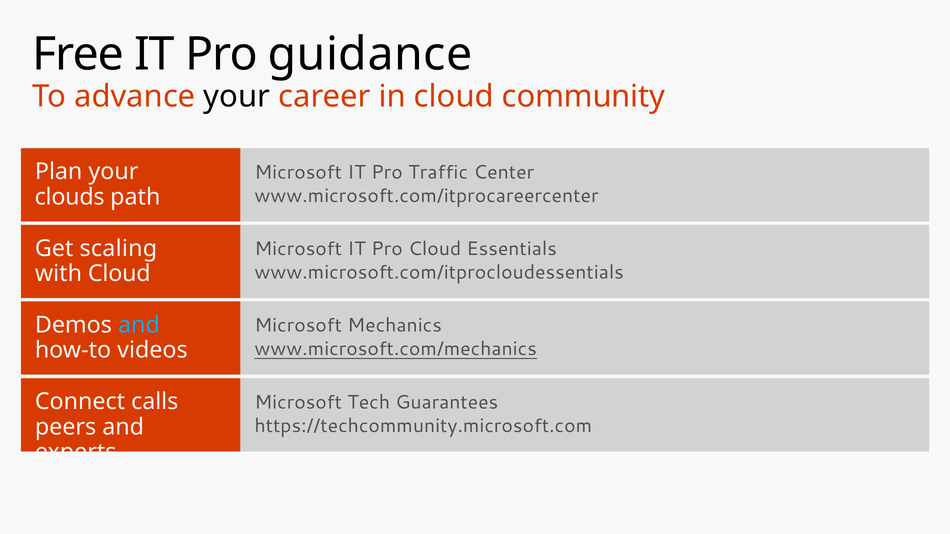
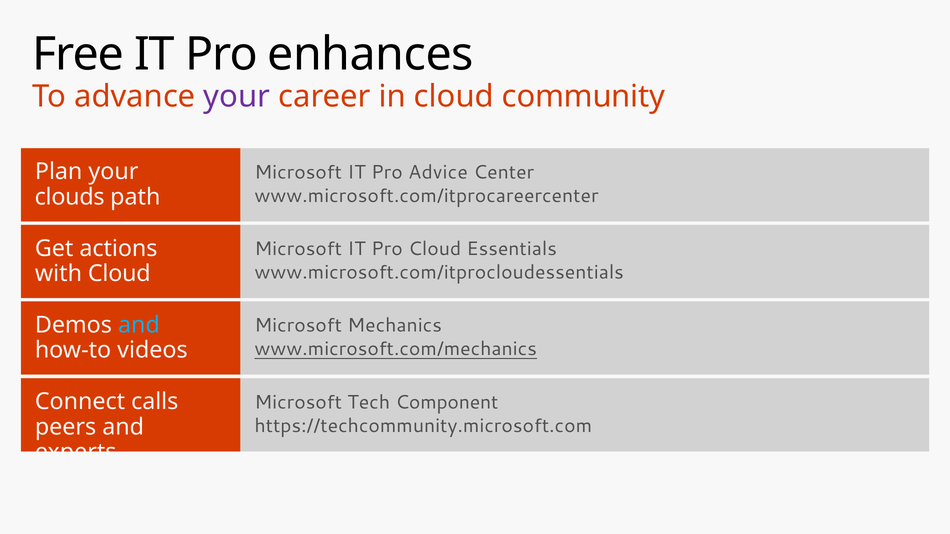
guidance: guidance -> enhances (371, 54)
your colour: black -> purple (237, 96)
Traffic: Traffic -> Advice (438, 172)
scaling: scaling -> actions (118, 249)
Guarantees: Guarantees -> Component (447, 403)
